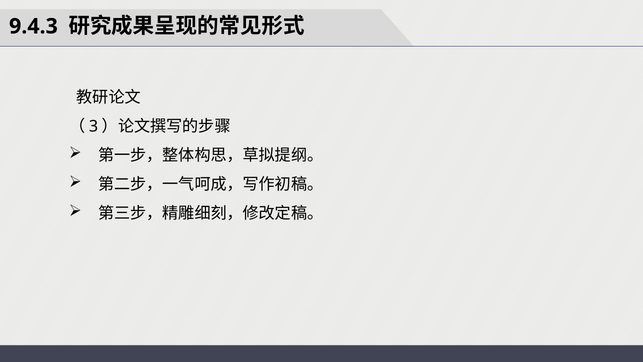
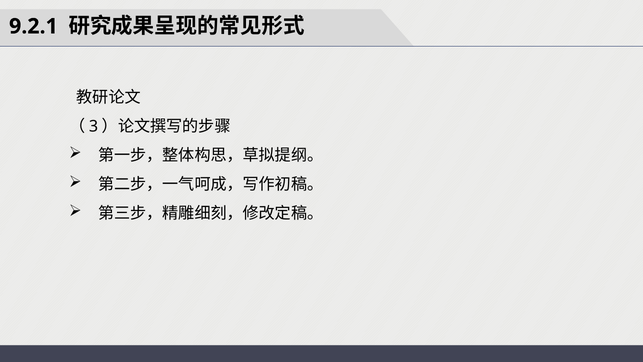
9.4.3: 9.4.3 -> 9.2.1 (33, 26)
